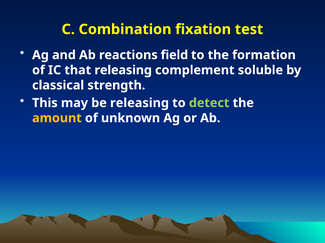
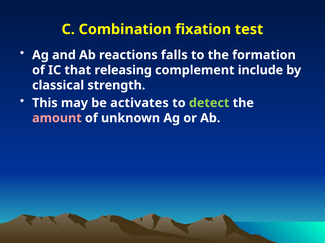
field: field -> falls (174, 55)
soluble: soluble -> include (260, 70)
be releasing: releasing -> activates (139, 103)
amount colour: yellow -> pink (57, 118)
